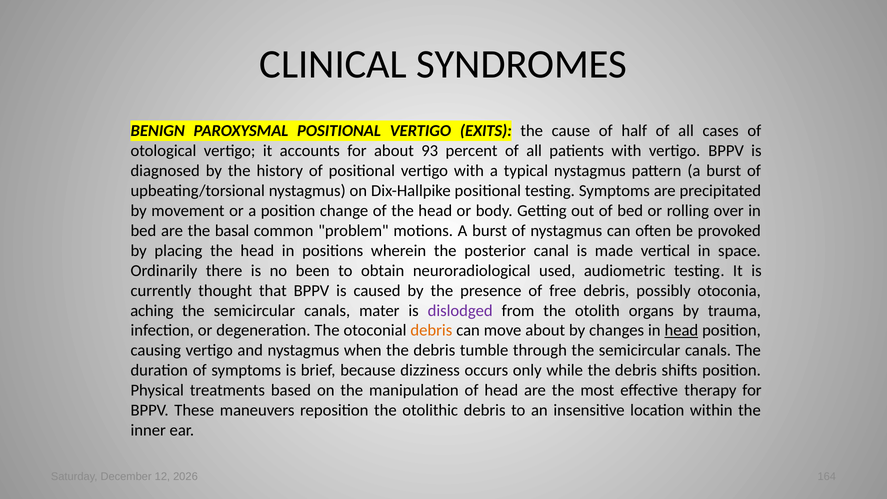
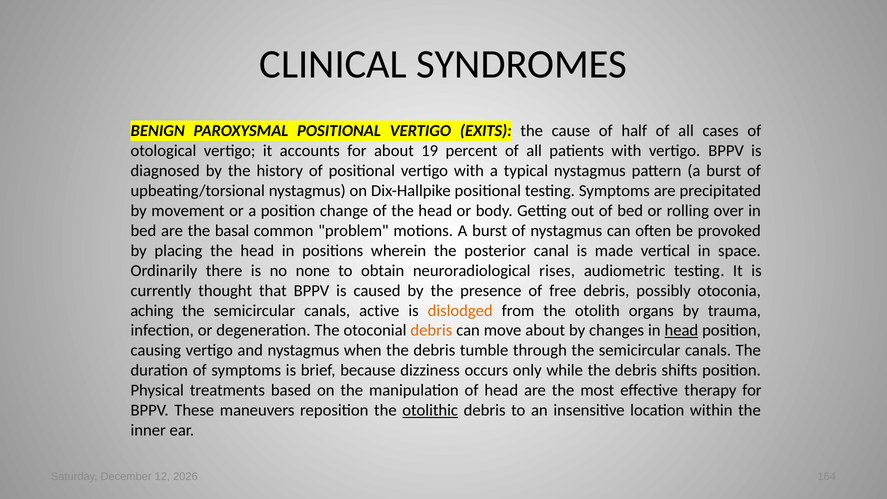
93: 93 -> 19 (430, 151)
been: been -> none (313, 271)
used: used -> rises (557, 271)
mater: mater -> active (379, 311)
dislodged colour: purple -> orange (460, 311)
otolithic underline: none -> present (430, 410)
